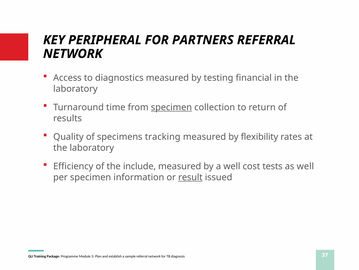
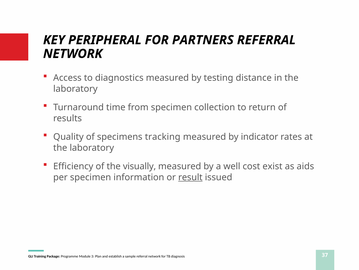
financial: financial -> distance (254, 78)
specimen underline: present -> none (171, 108)
flexibility: flexibility -> indicator (260, 137)
include: include -> visually (139, 167)
tests: tests -> exist (272, 167)
as well: well -> aids (305, 167)
